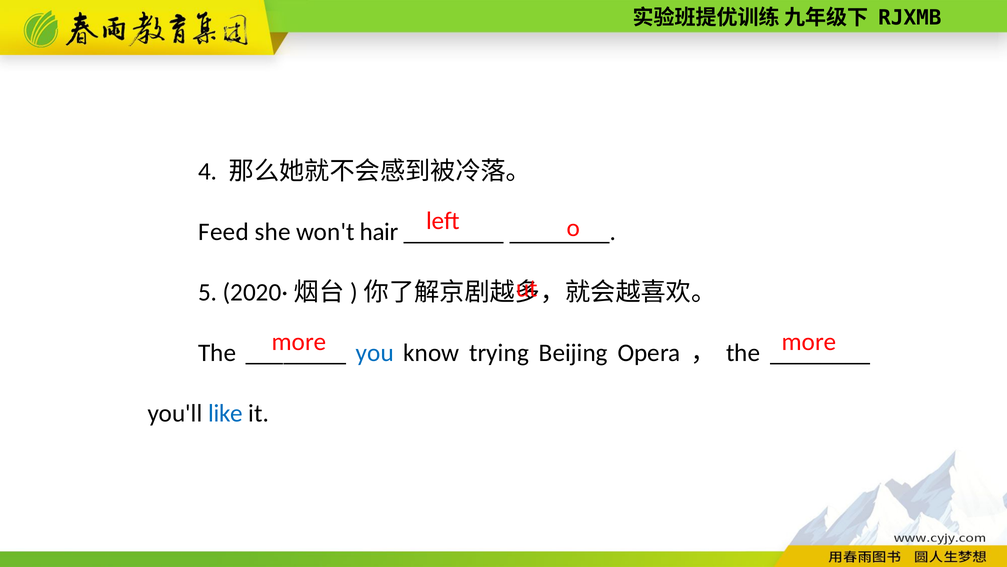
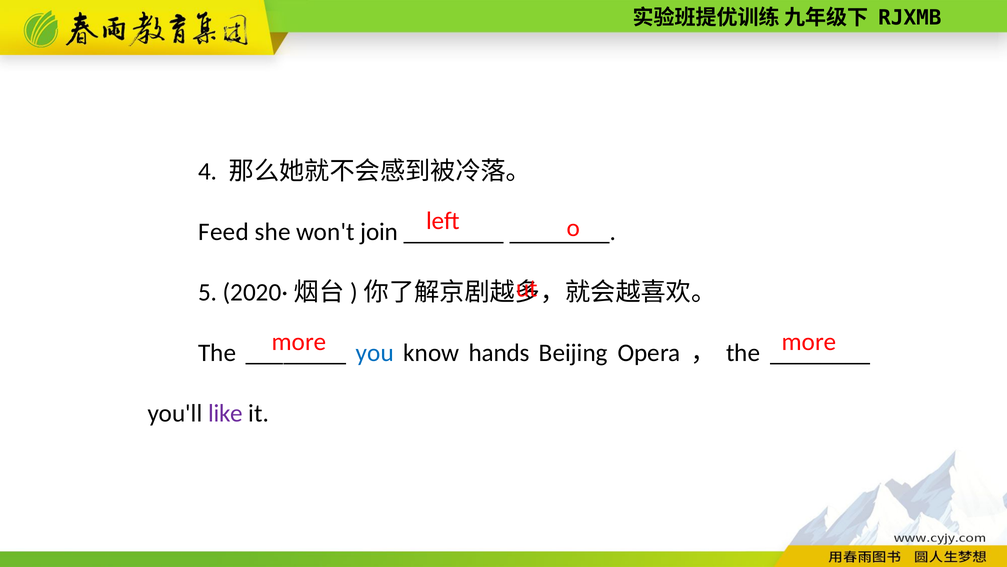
hair: hair -> join (379, 232)
trying: trying -> hands (499, 352)
like colour: blue -> purple (226, 413)
